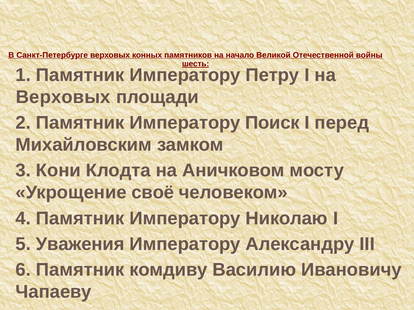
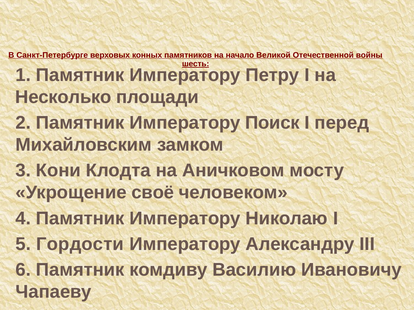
Верховых: Верховых -> Несколько (63, 97)
Уважения: Уважения -> Гордости (80, 244)
